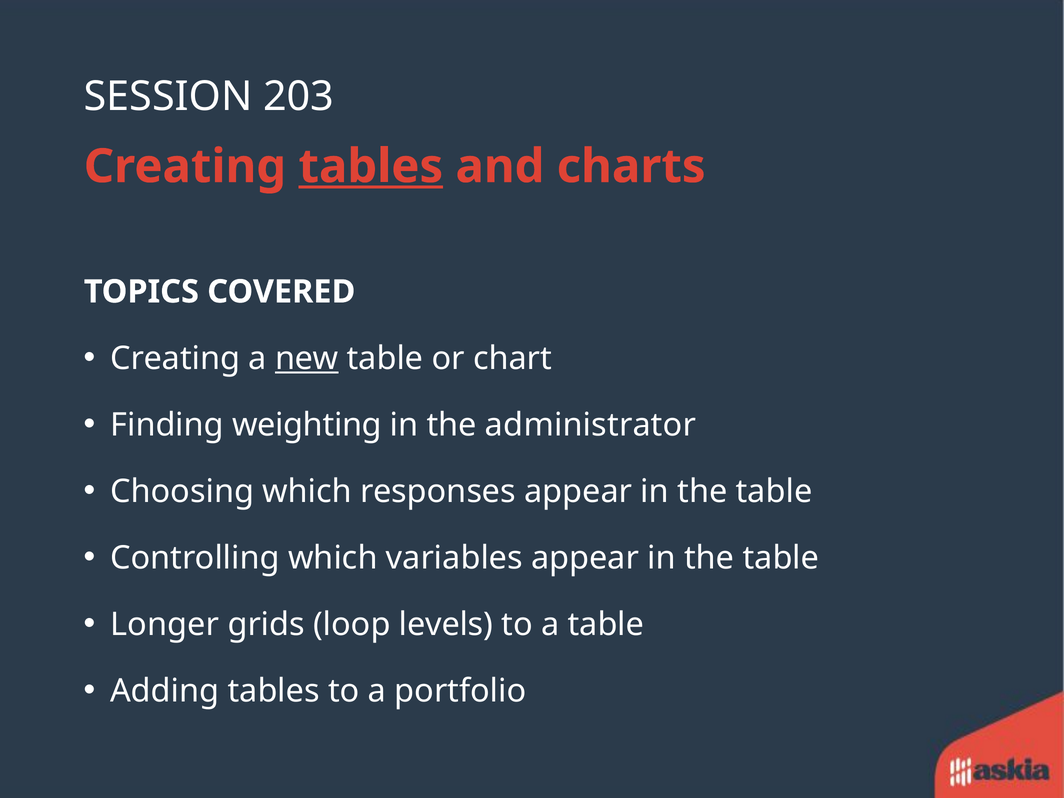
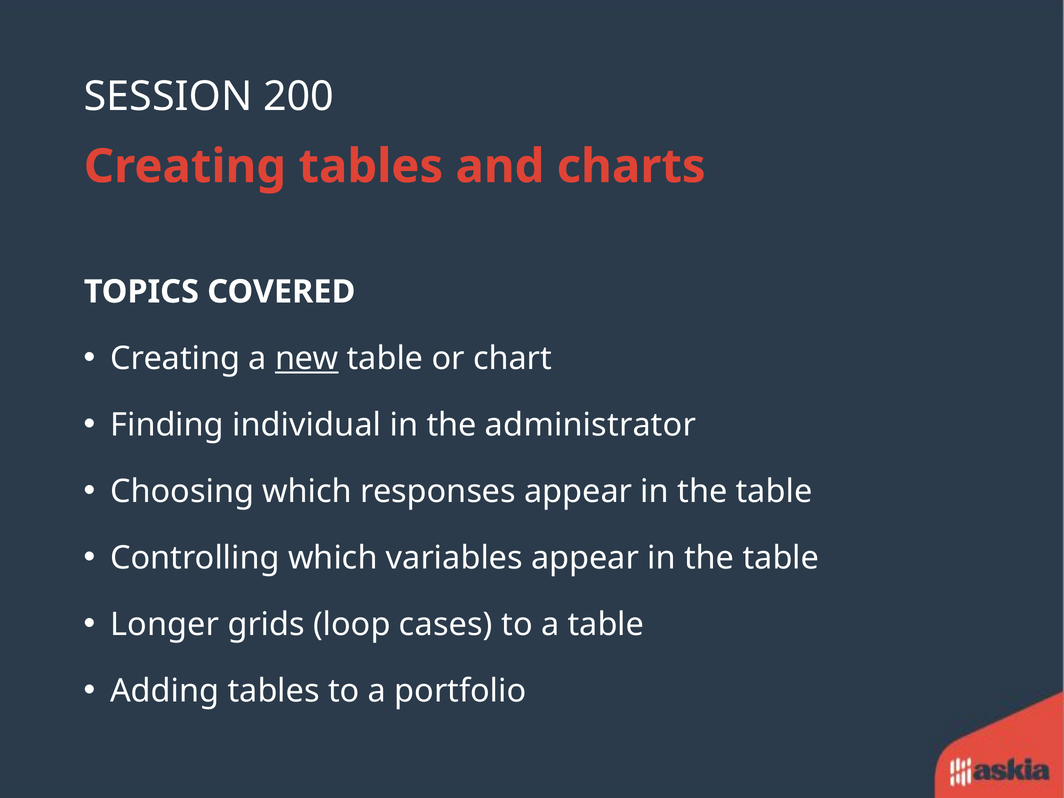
203: 203 -> 200 (299, 96)
tables underline: present -> none (371, 167)
weighting: weighting -> individual (307, 425)
levels: levels -> cases (446, 625)
